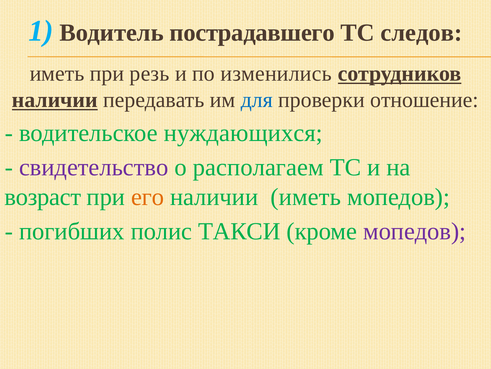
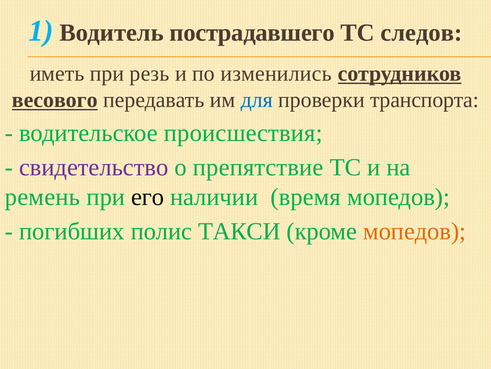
наличии: наличии -> весового (55, 100)
отношение: отношение -> транспорта (425, 100)
нуждающихся: нуждающихся -> происшествия (243, 133)
располагаем: располагаем -> препятствие (258, 167)
возраст: возраст -> ремень (43, 197)
его colour: orange -> black (148, 197)
наличии иметь: иметь -> время (306, 197)
мопедов colour: purple -> orange (415, 231)
